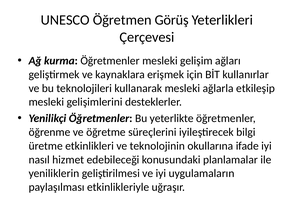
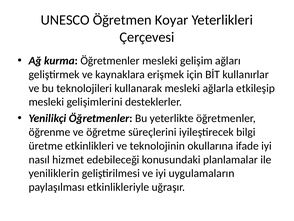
Görüş: Görüş -> Koyar (172, 20)
